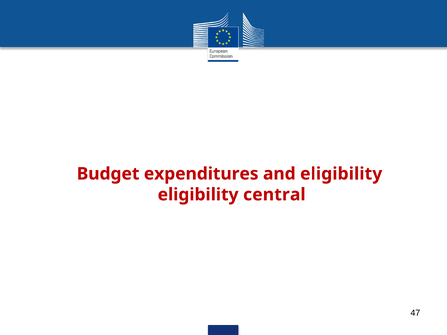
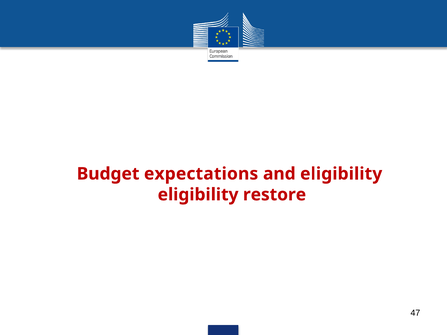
expenditures: expenditures -> expectations (201, 174)
central: central -> restore (275, 195)
